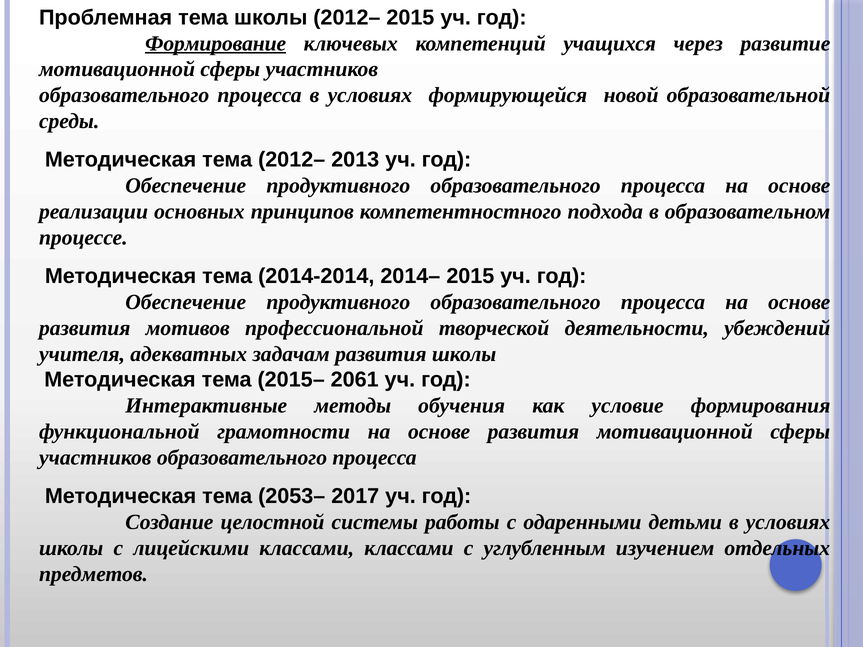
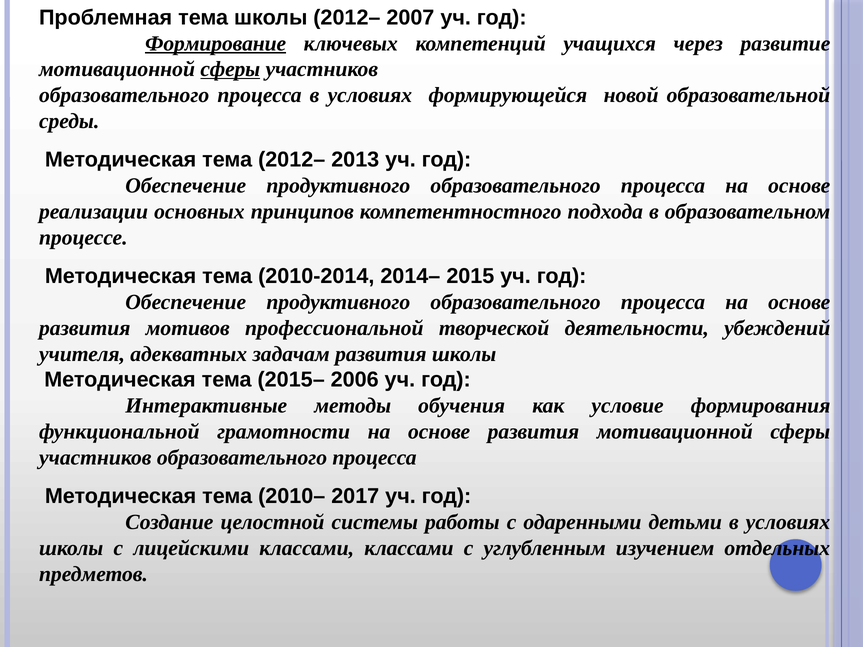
2012– 2015: 2015 -> 2007 (410, 18)
сферы underline: none -> present (230, 69)
2014-2014: 2014-2014 -> 2010-2014 (316, 276)
2061: 2061 -> 2006 (355, 380)
2053–: 2053– -> 2010– (292, 497)
